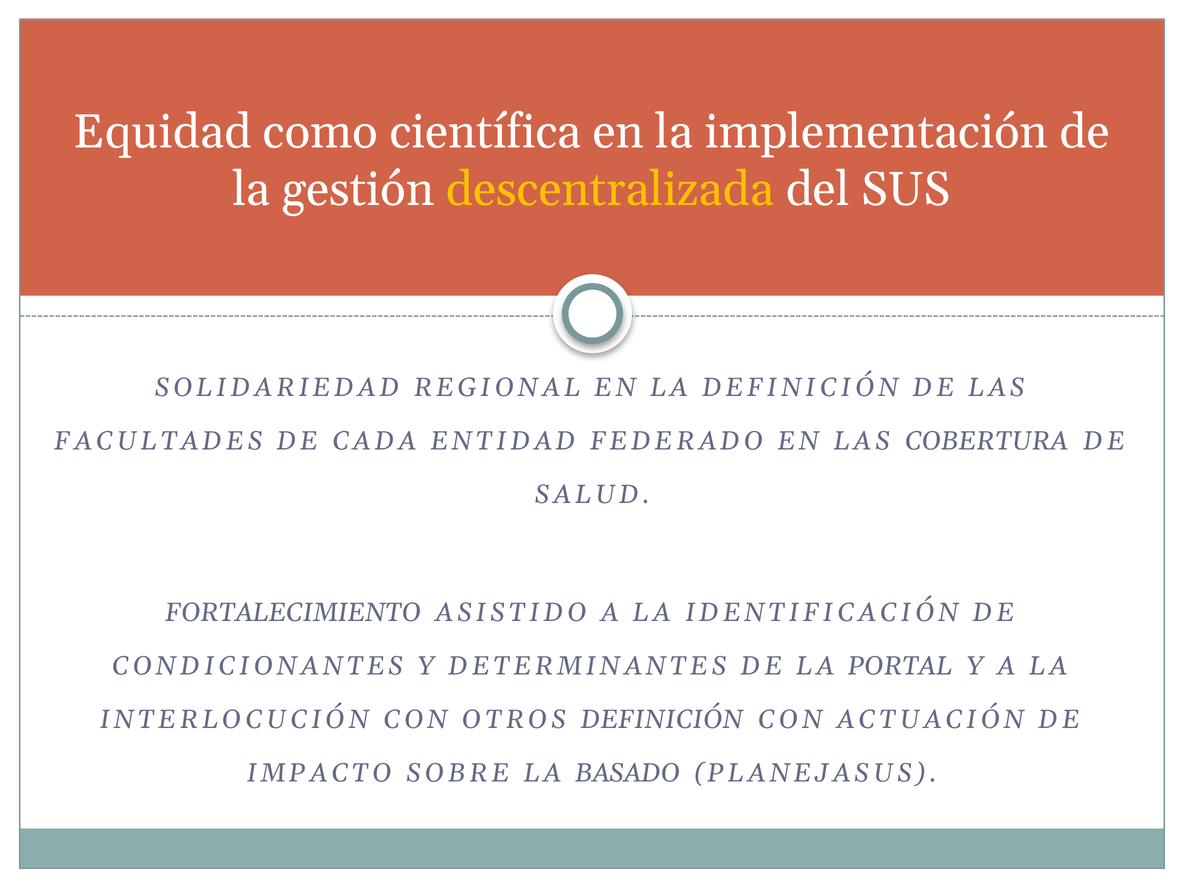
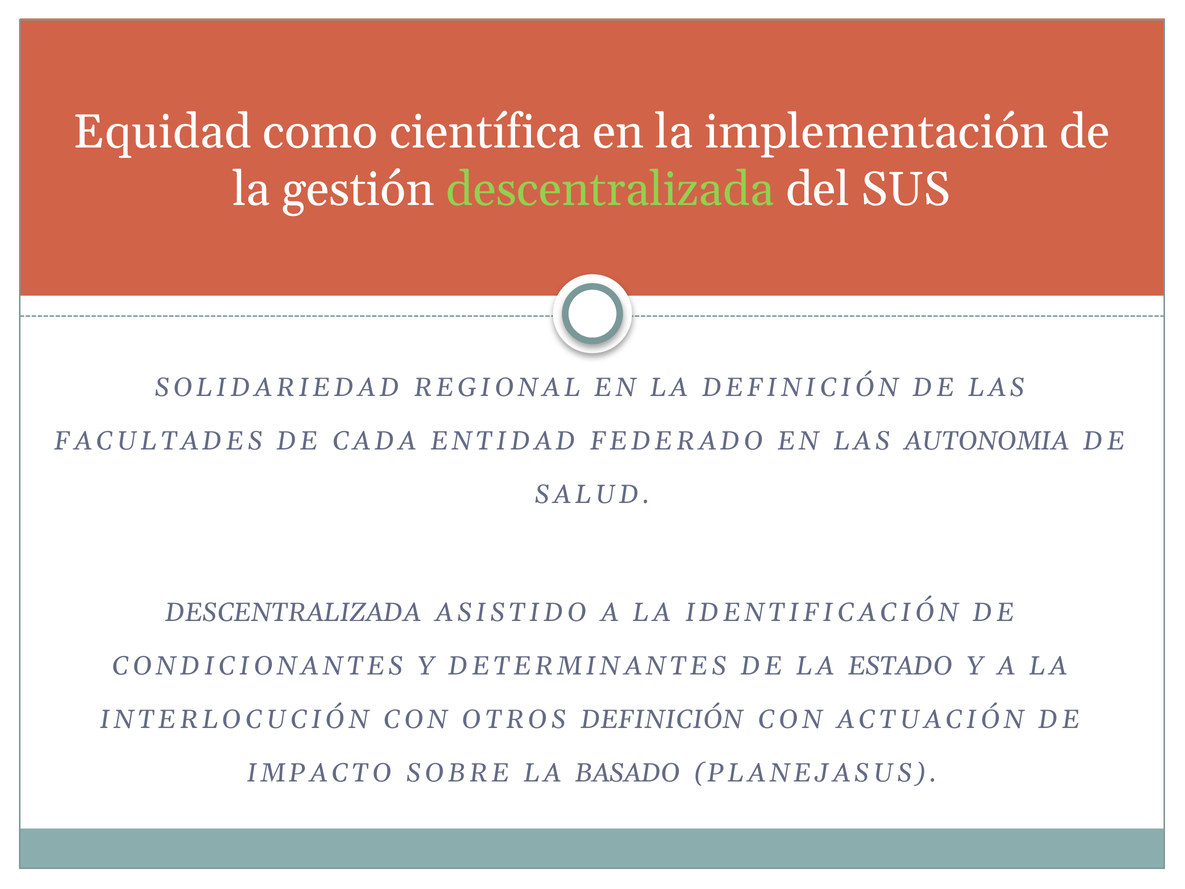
descentralizada colour: yellow -> light green (610, 189)
COBERTURA: COBERTURA -> AUTONOMIA (987, 441)
FORTALECIMIENTO: FORTALECIMIENTO -> DESCENTRALIZADA (293, 612)
PORTAL: PORTAL -> ESTADO (900, 666)
